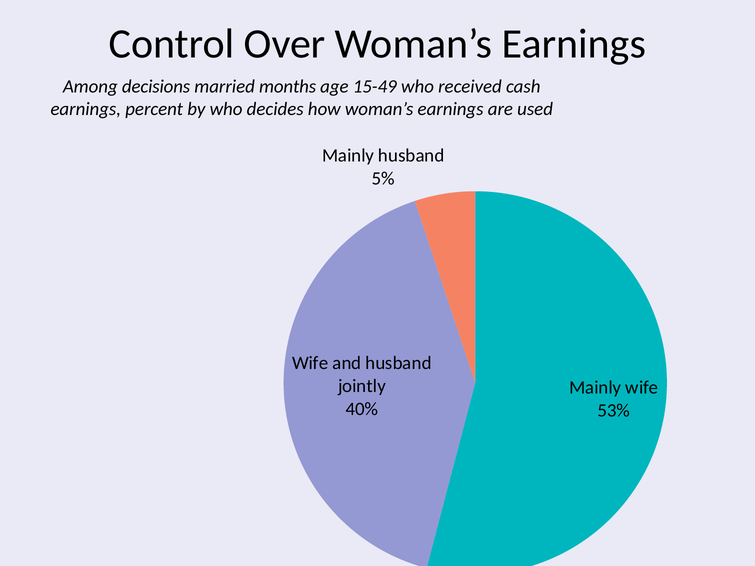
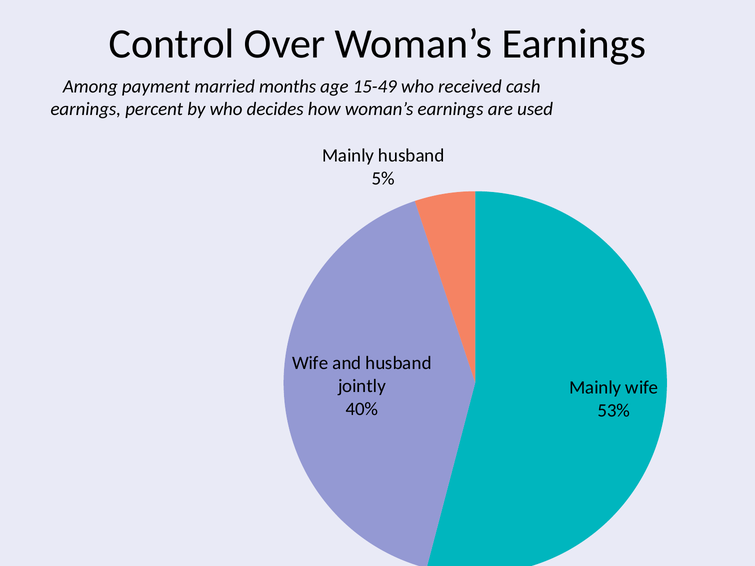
decisions: decisions -> payment (156, 86)
